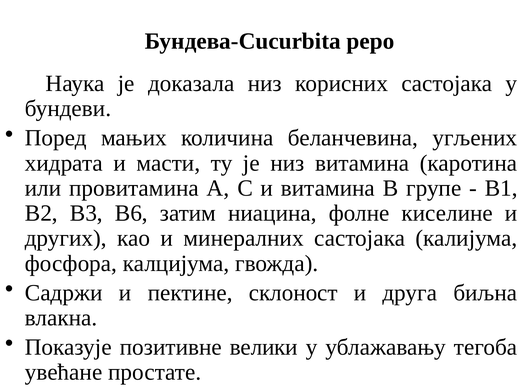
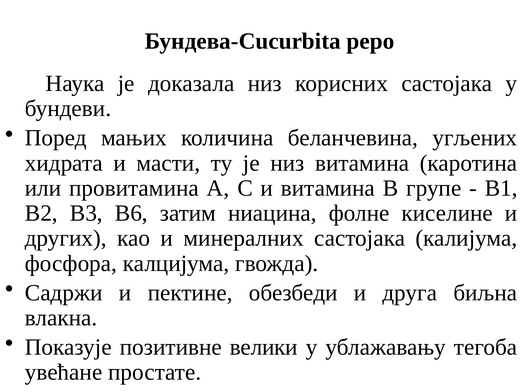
склоност: склоност -> обезбеди (293, 293)
